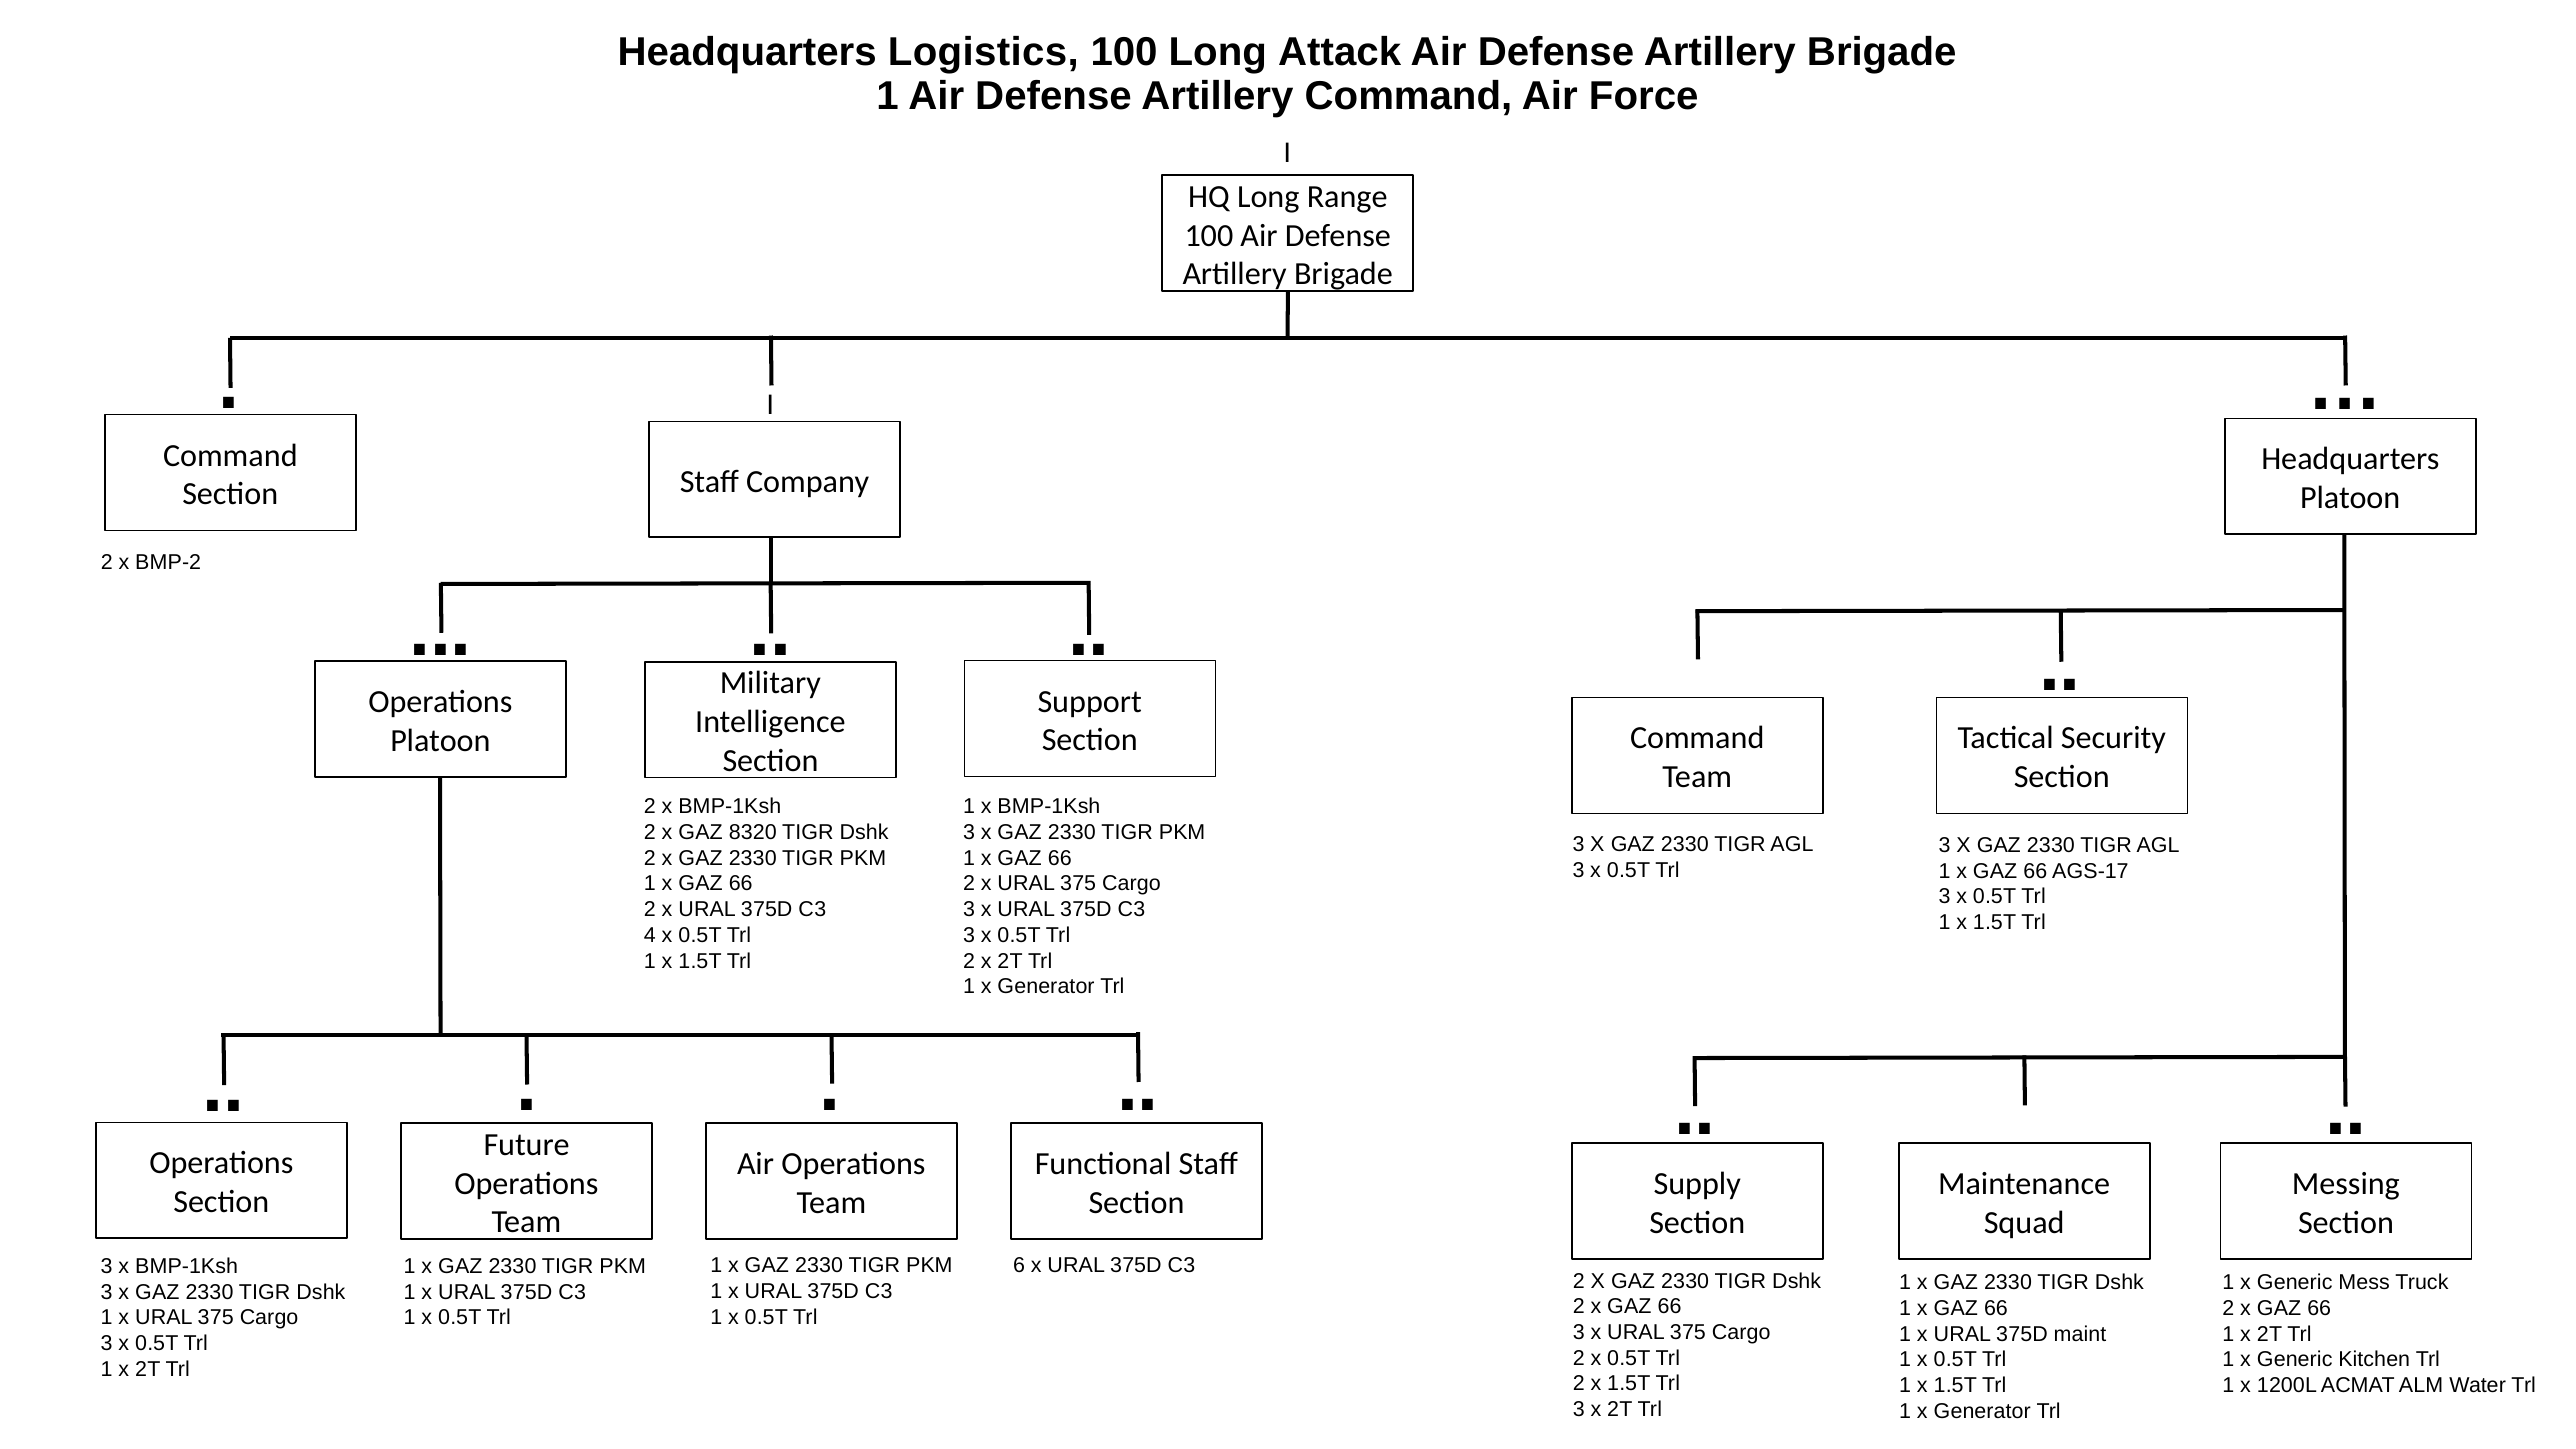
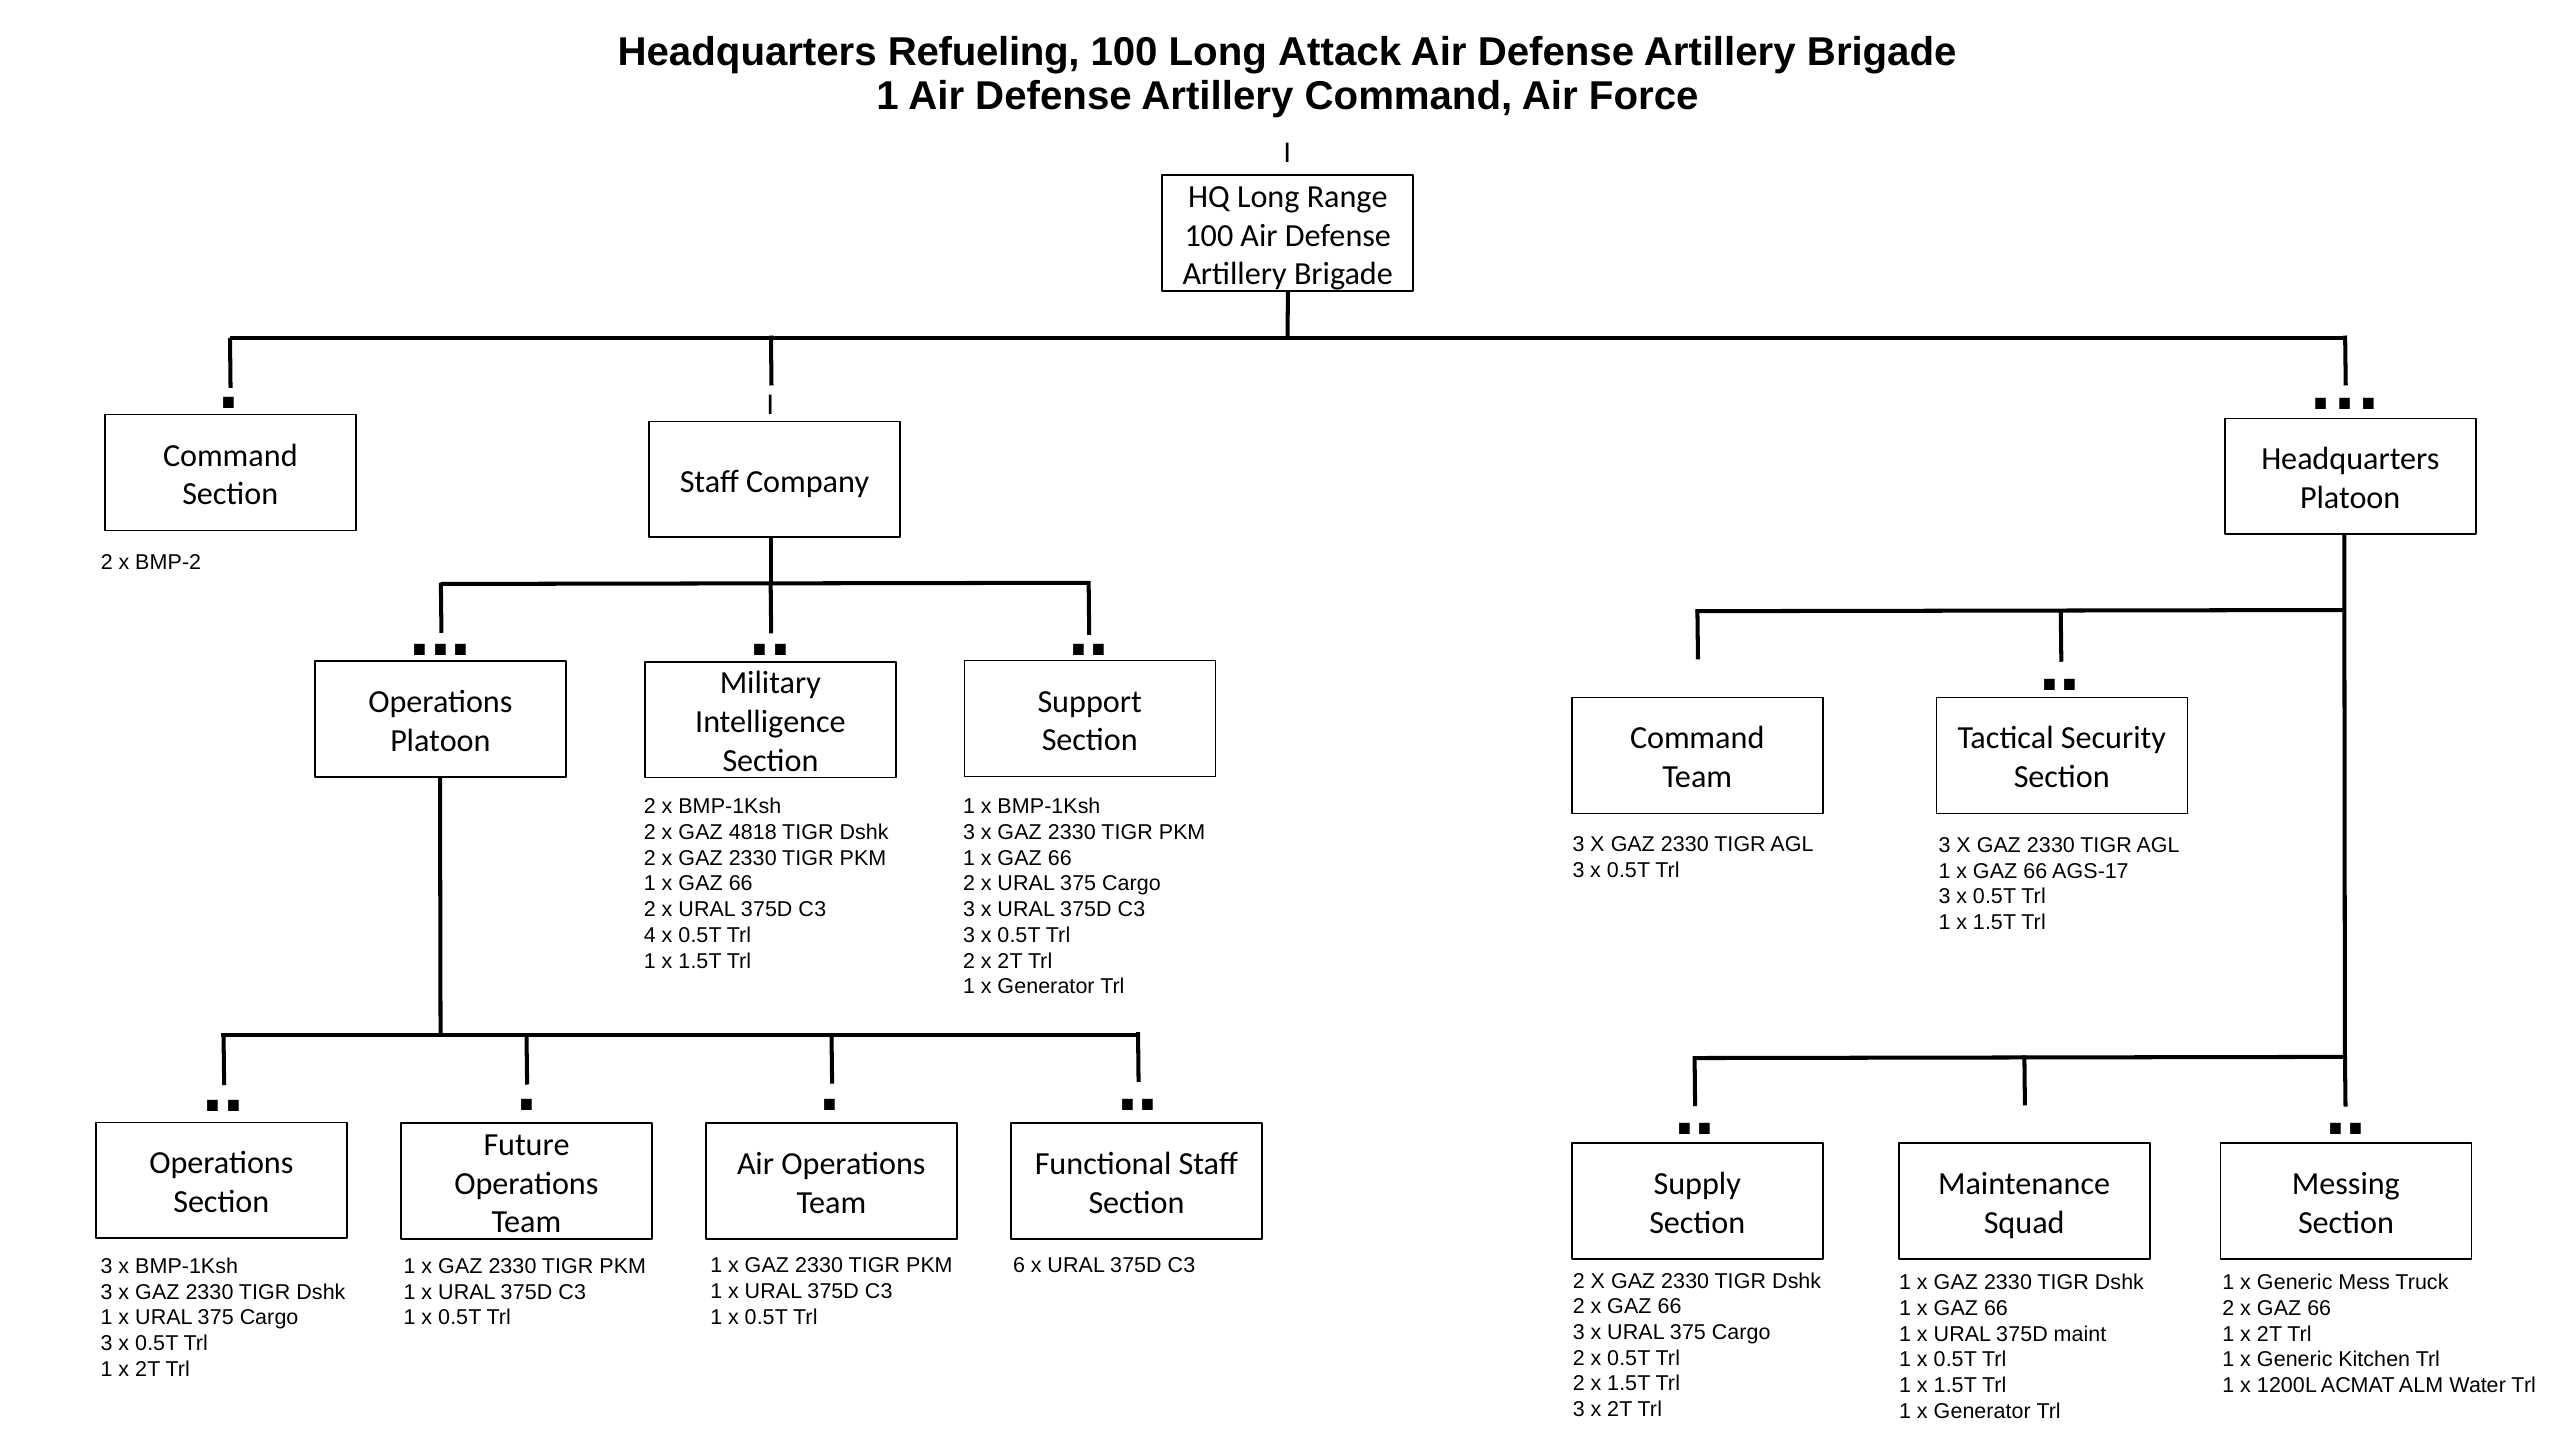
Logistics: Logistics -> Refueling (984, 52)
8320: 8320 -> 4818 (753, 832)
